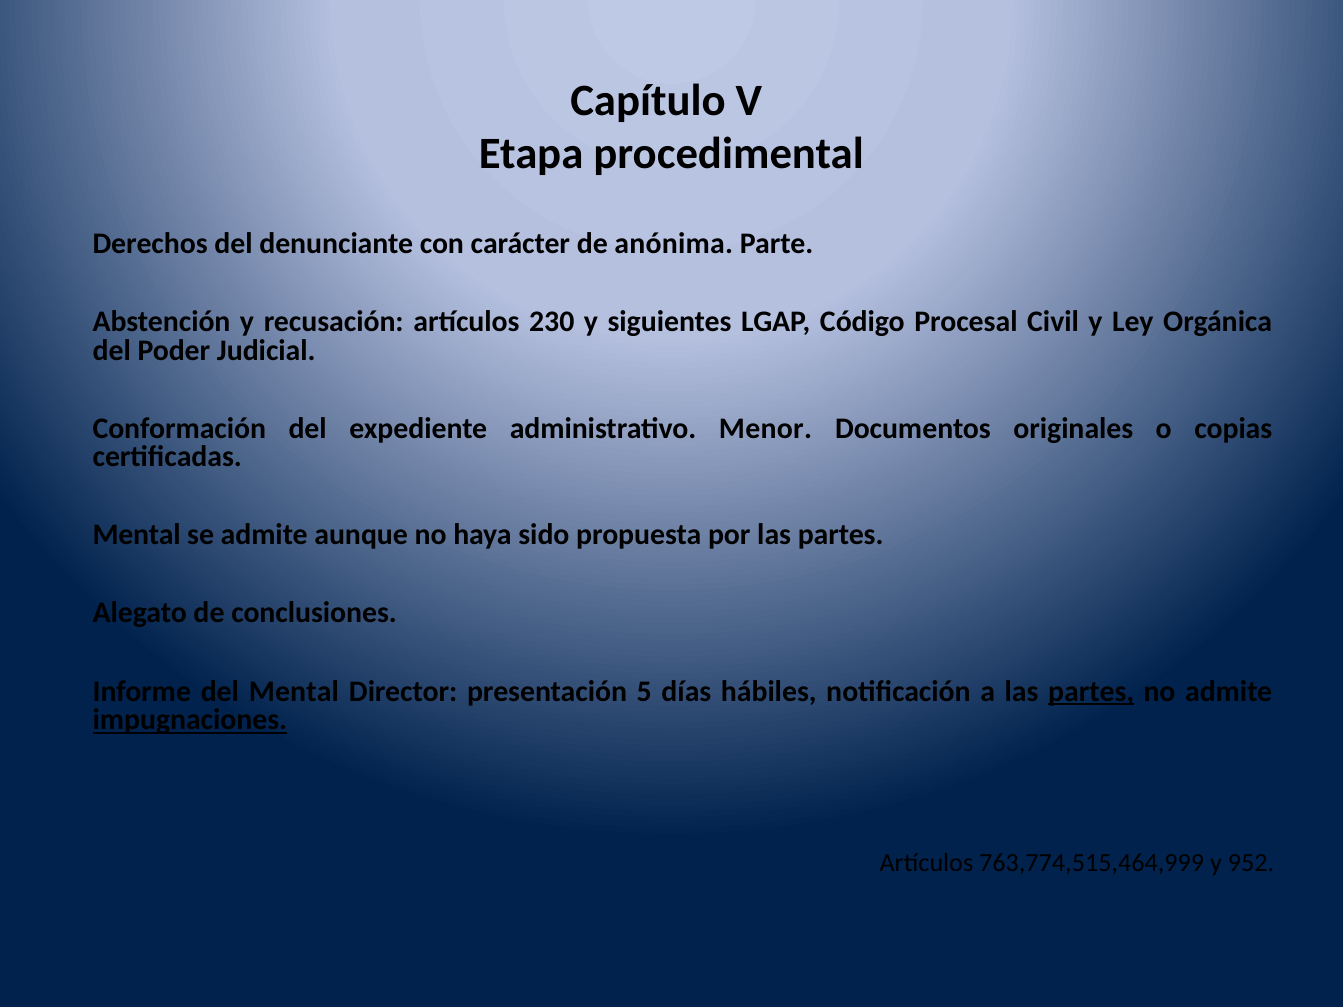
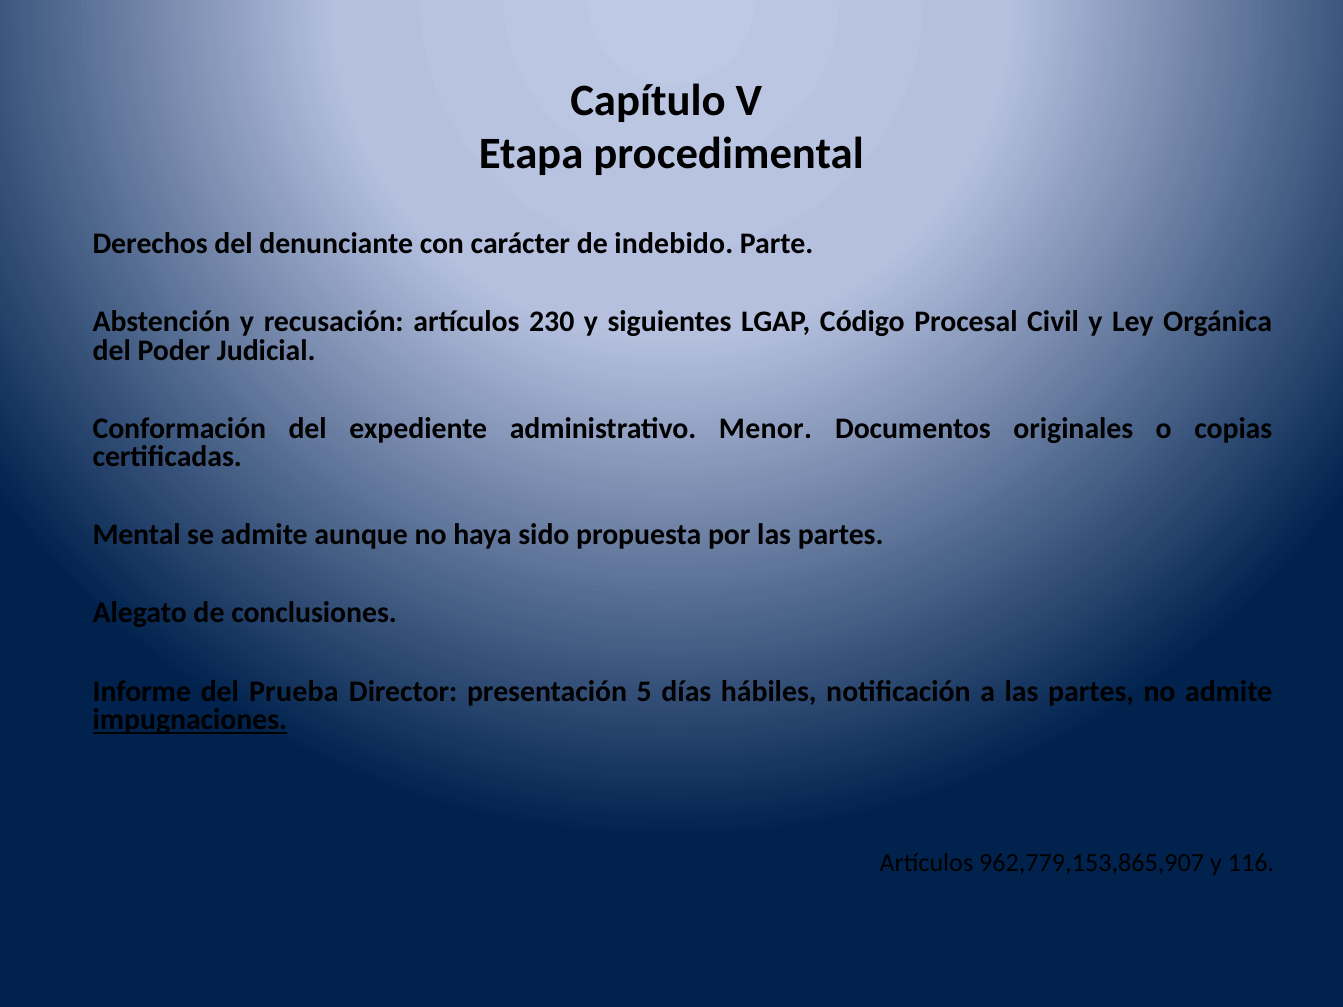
anónima: anónima -> indebido (674, 244)
del Mental: Mental -> Prueba (294, 691)
partes underline: present -> none (1091, 691)
763,774,515,464,999: 763,774,515,464,999 -> 962,779,153,865,907 (1092, 863)
952: 952 -> 116 (1251, 863)
